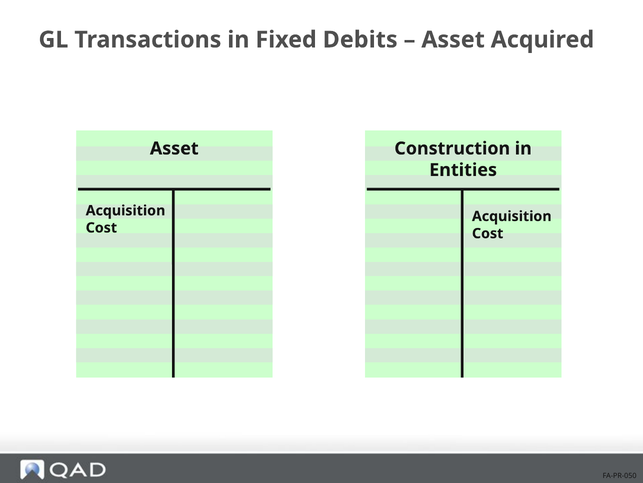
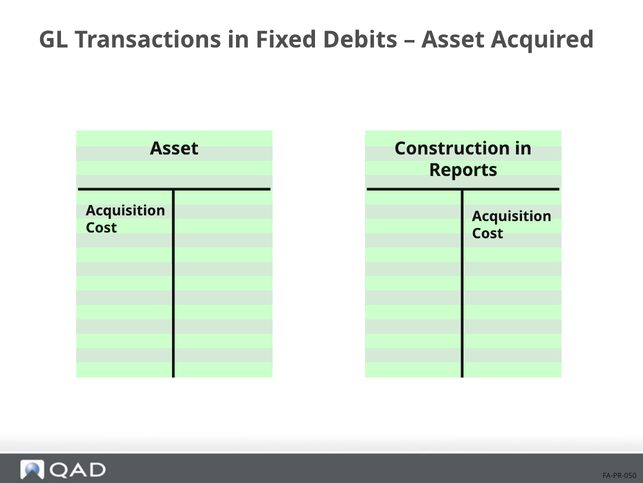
Entities: Entities -> Reports (463, 170)
